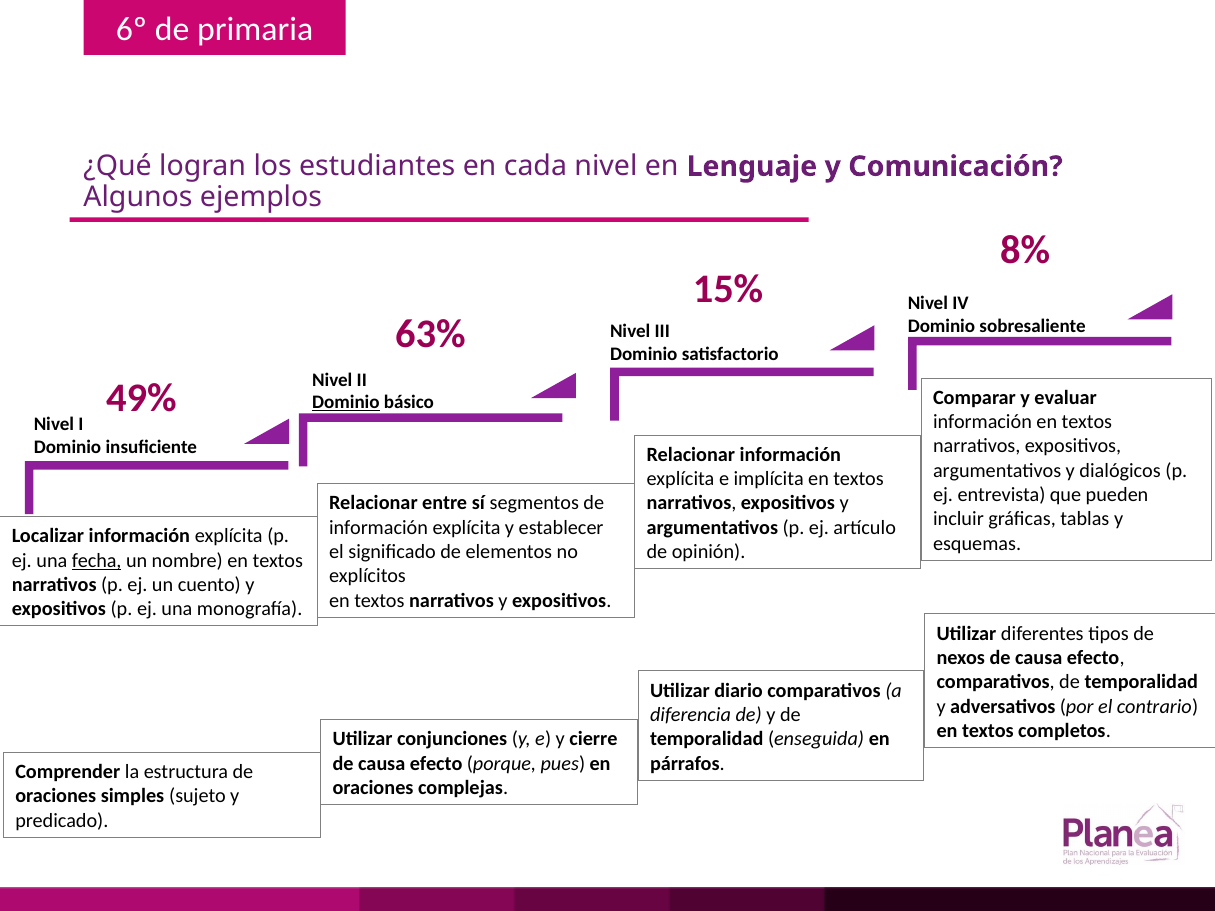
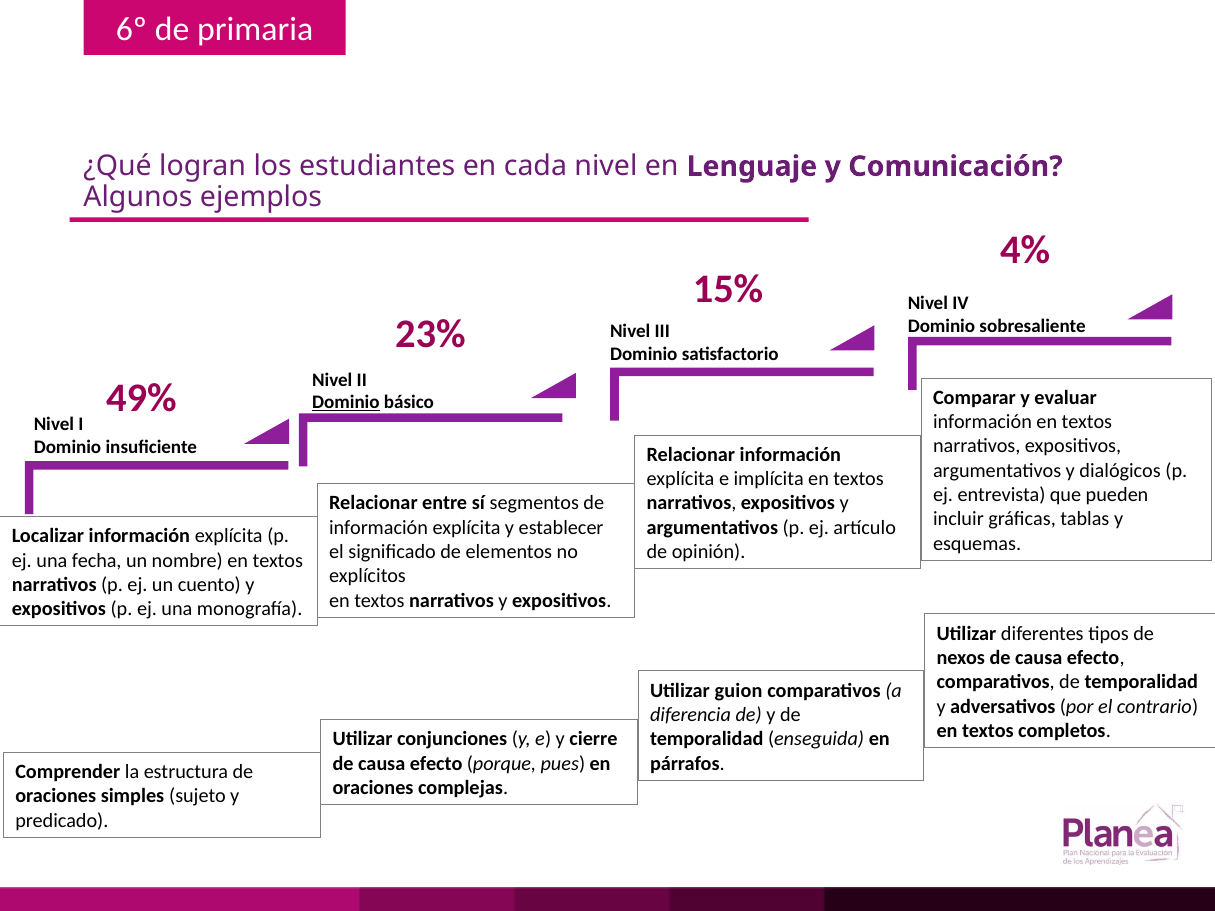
8%: 8% -> 4% (1025, 250)
63%: 63% -> 23% (430, 335)
fecha underline: present -> none (97, 561)
diario: diario -> guion (738, 691)
